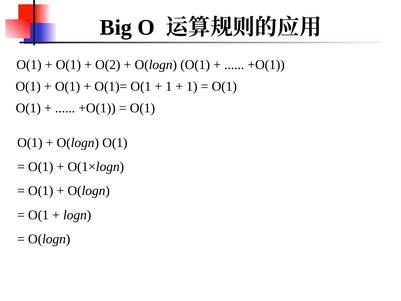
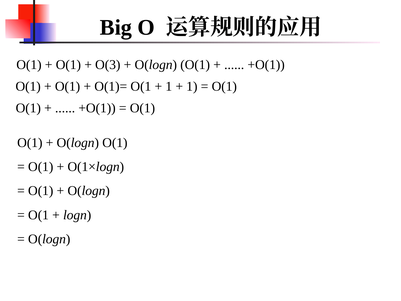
O(2: O(2 -> O(3 (108, 65)
